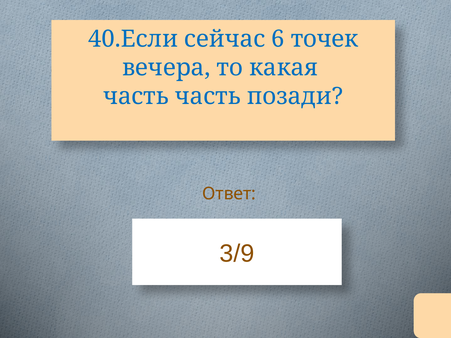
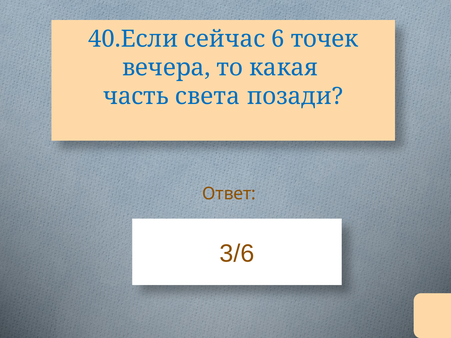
часть часть: часть -> света (208, 96)
3/9: 3/9 -> 3/6 (237, 254)
